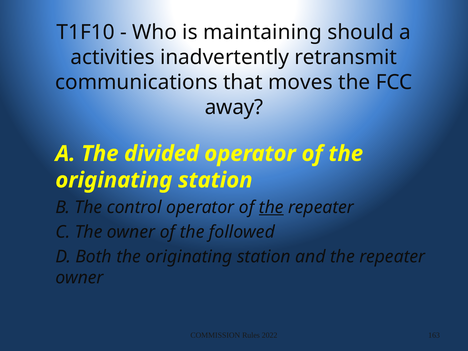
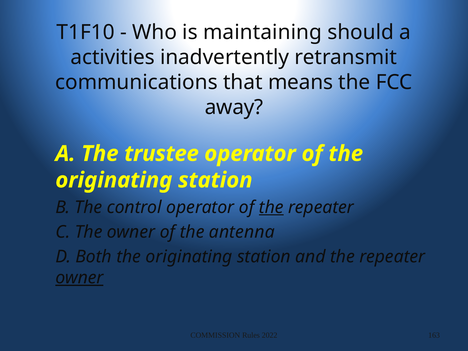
moves: moves -> means (301, 82)
divided: divided -> trustee (162, 154)
followed: followed -> antenna (242, 232)
owner underline: none -> present (79, 278)
